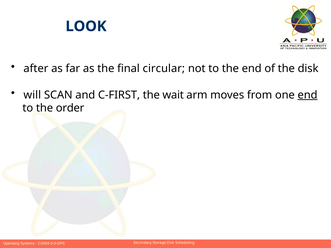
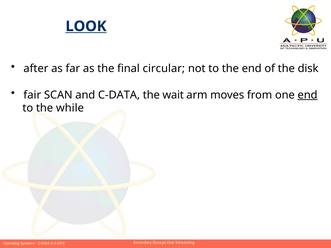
LOOK underline: none -> present (86, 26)
will: will -> fair (32, 95)
C-FIRST: C-FIRST -> C-DATA (119, 95)
order: order -> while (70, 108)
